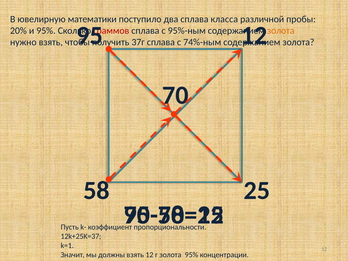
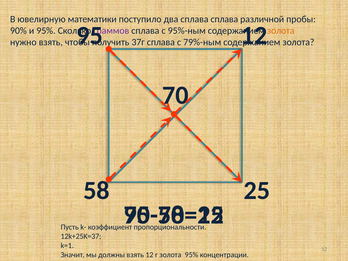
сплава класса: класса -> сплава (224, 19)
20%: 20% -> 90% (18, 31)
граммов colour: red -> purple (111, 31)
74%-ным: 74%-ным -> 79%-ным (202, 42)
